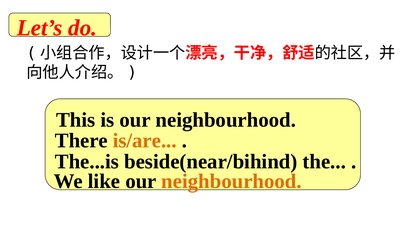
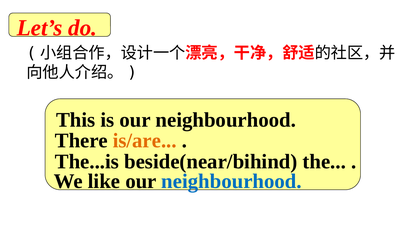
neighbourhood colour: orange -> blue (232, 181)
